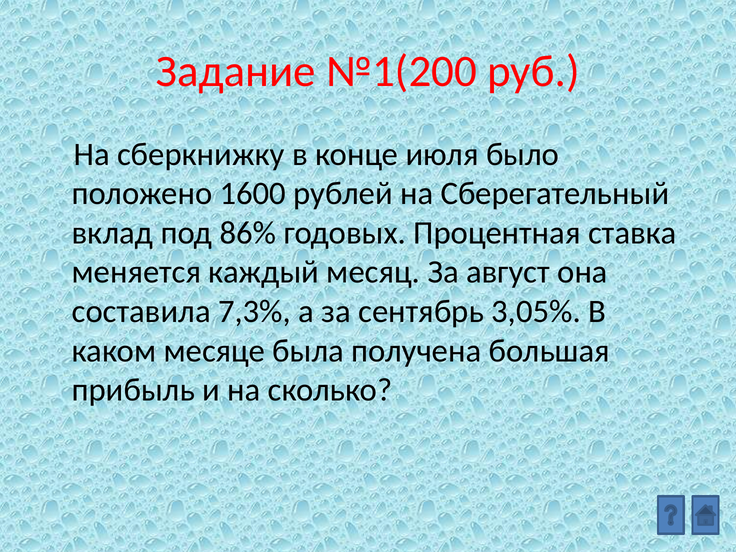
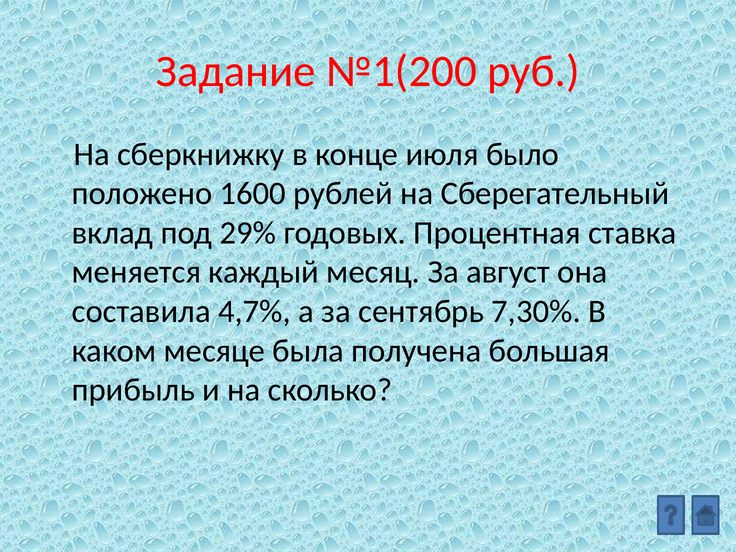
86%: 86% -> 29% (248, 233)
7,3%: 7,3% -> 4,7% (254, 311)
3,05%: 3,05% -> 7,30% (536, 311)
